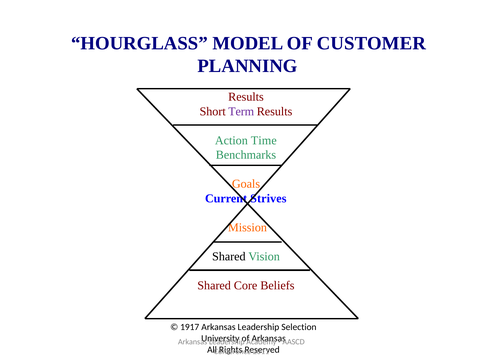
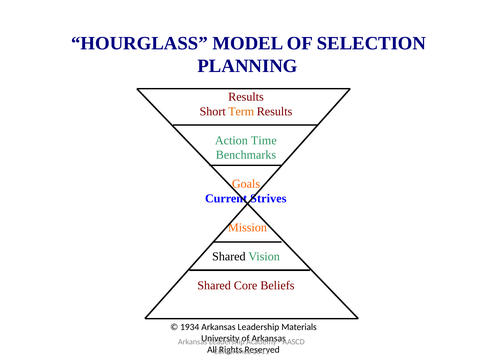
CUSTOMER: CUSTOMER -> SELECTION (371, 43)
Term colour: purple -> orange (241, 111)
1917: 1917 -> 1934 (190, 327)
Selection: Selection -> Materials (299, 327)
